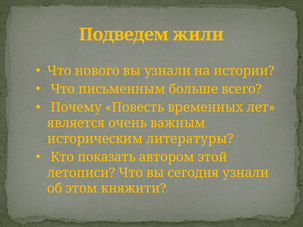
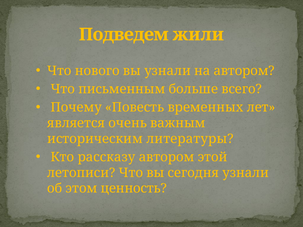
на истории: истории -> автором (244, 71)
показать: показать -> рассказу (106, 157)
княжити: княжити -> ценность (134, 189)
